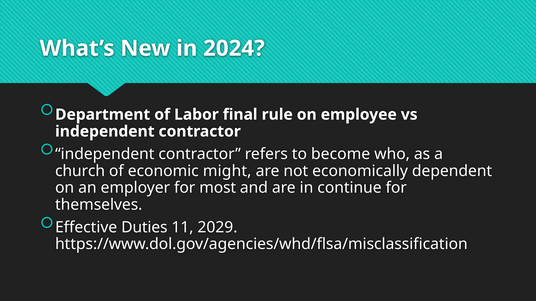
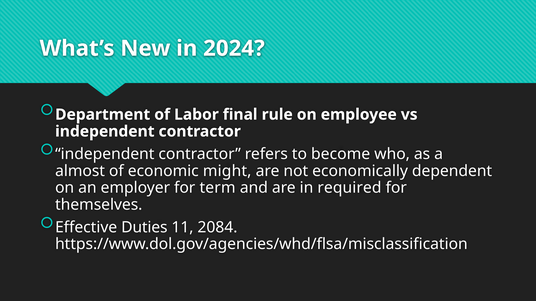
church: church -> almost (80, 171)
most: most -> term (218, 188)
continue: continue -> required (349, 188)
2029: 2029 -> 2084 (217, 228)
